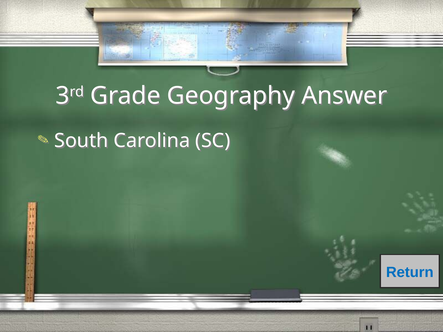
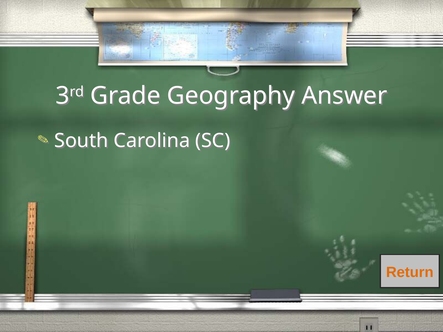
Return colour: blue -> orange (410, 272)
